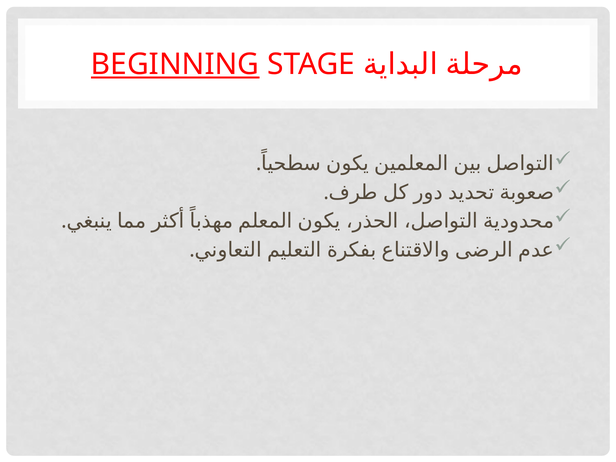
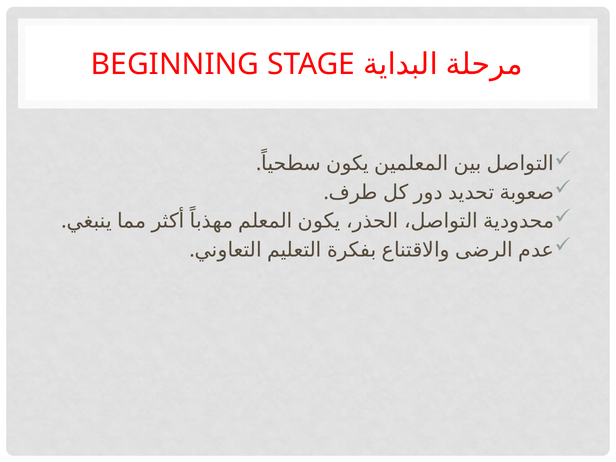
BEGINNING underline: present -> none (175, 65)
